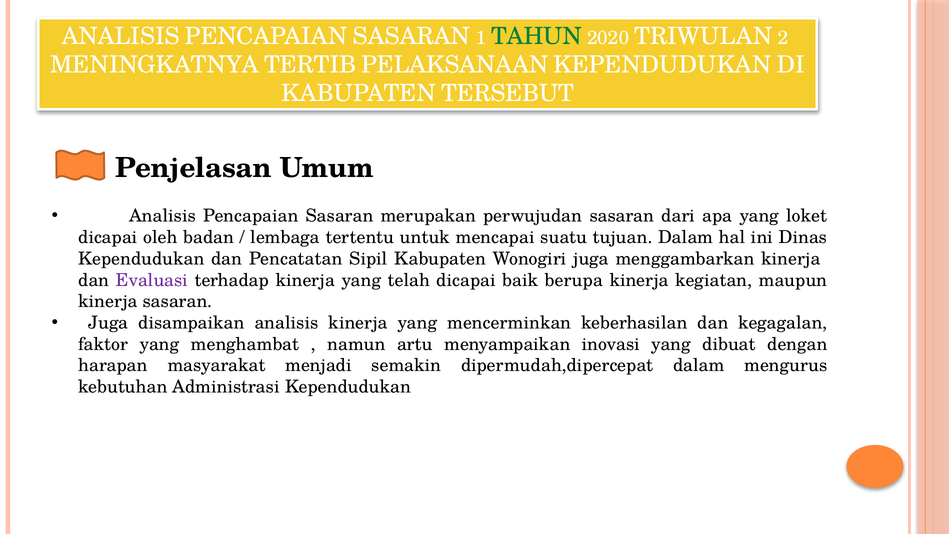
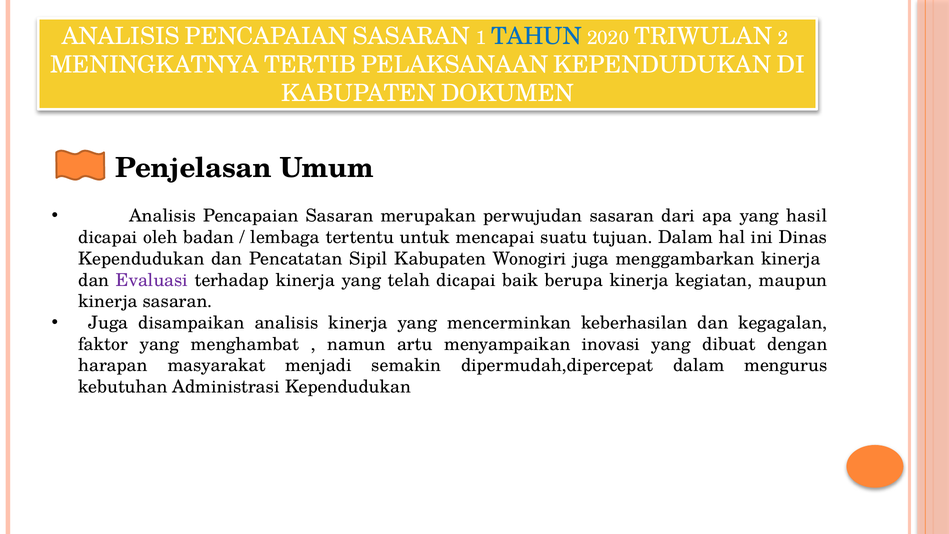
TAHUN colour: green -> blue (537, 36)
TERSEBUT: TERSEBUT -> DOKUMEN (508, 93)
loket: loket -> hasil (807, 216)
